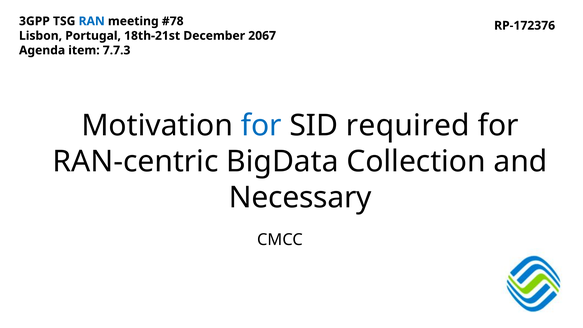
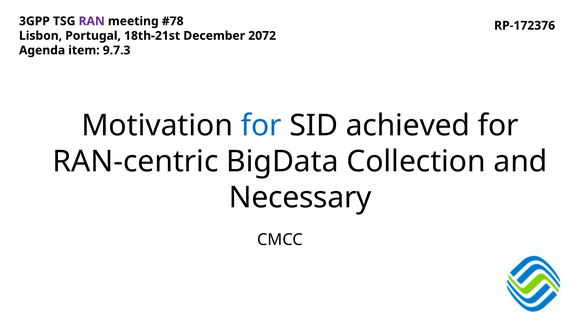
RAN colour: blue -> purple (92, 21)
2067: 2067 -> 2072 (262, 36)
7.7.3: 7.7.3 -> 9.7.3 (117, 50)
required: required -> achieved (408, 126)
